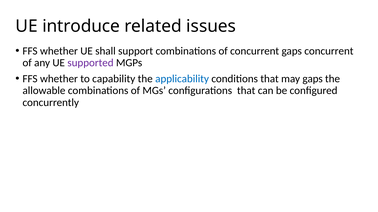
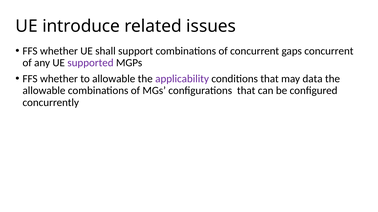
to capability: capability -> allowable (114, 79)
applicability colour: blue -> purple (182, 79)
may gaps: gaps -> data (313, 79)
